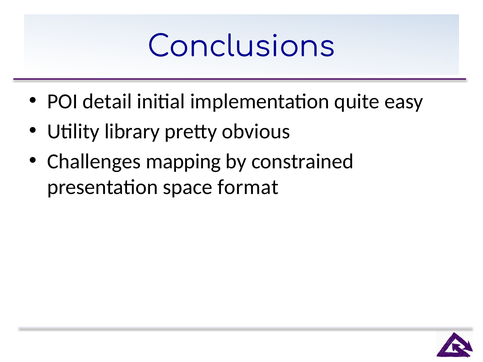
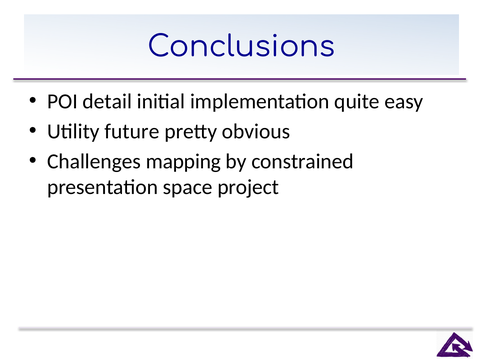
library: library -> future (132, 131)
format: format -> project (248, 187)
